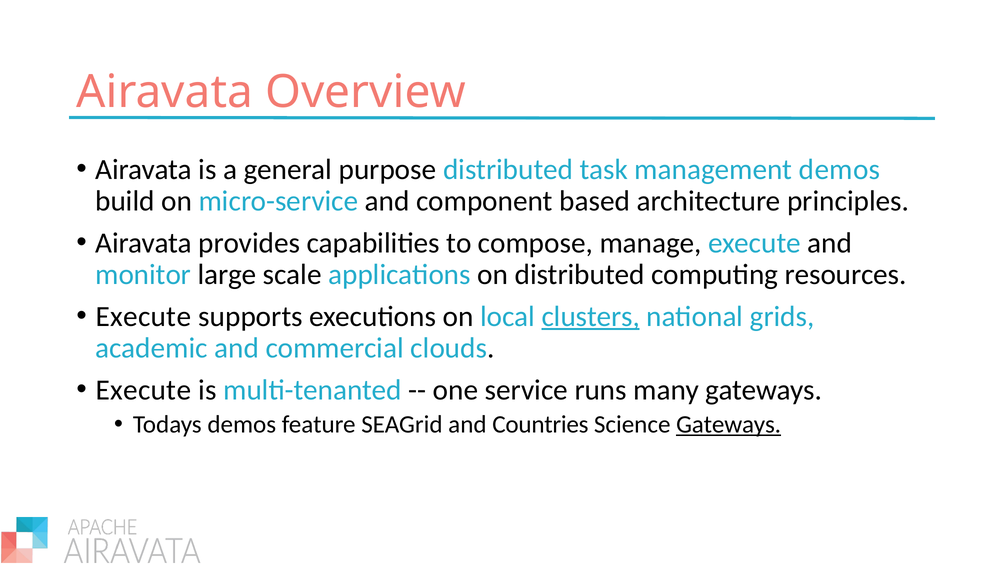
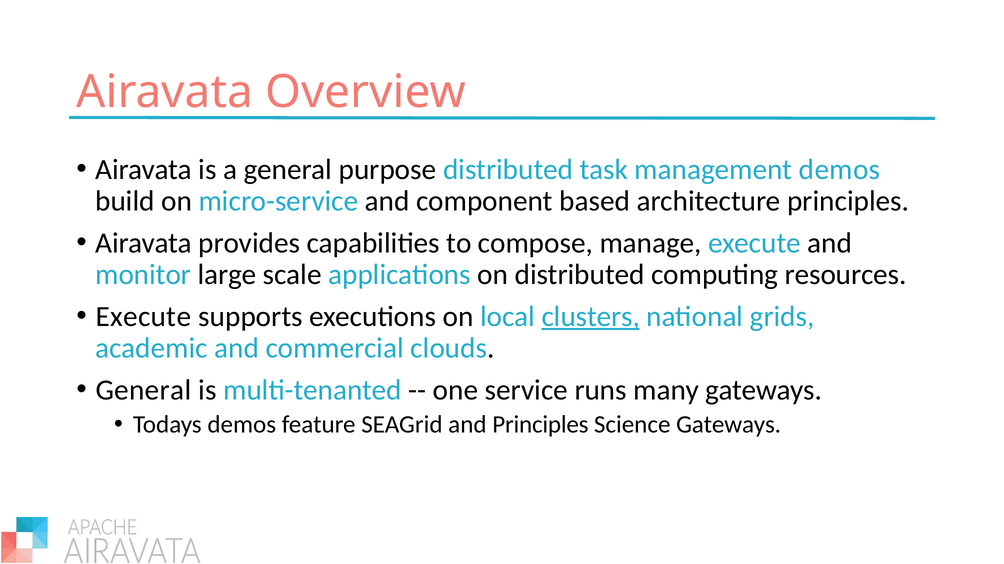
Execute: Execute -> General (143, 390)
and Countries: Countries -> Principles (540, 425)
Gateways underline: present -> none (729, 425)
